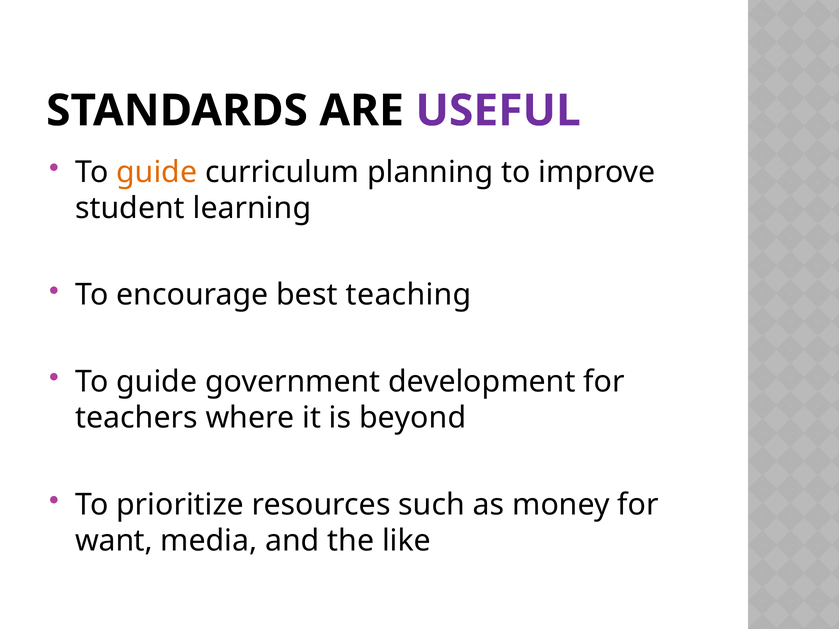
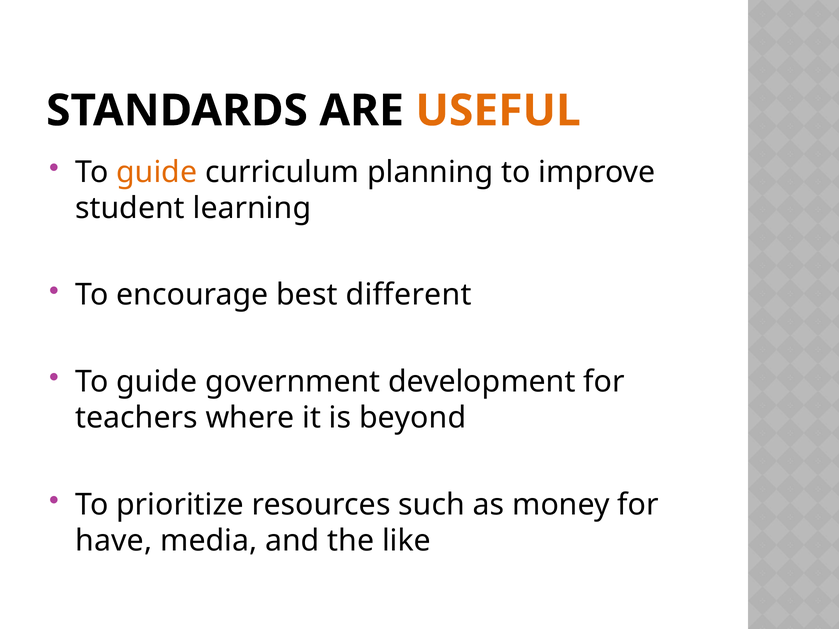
USEFUL colour: purple -> orange (498, 111)
teaching: teaching -> different (409, 295)
want: want -> have (114, 541)
